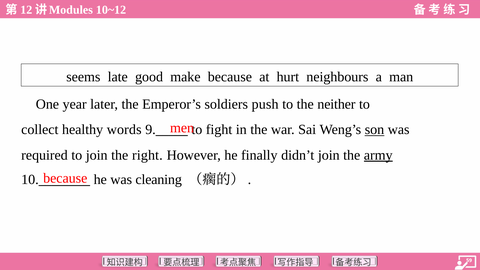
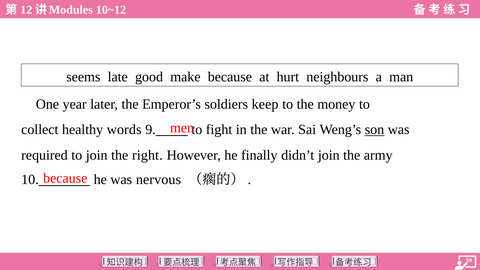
push: push -> keep (265, 104)
neither: neither -> money (336, 104)
army underline: present -> none (378, 155)
cleaning: cleaning -> nervous (159, 180)
